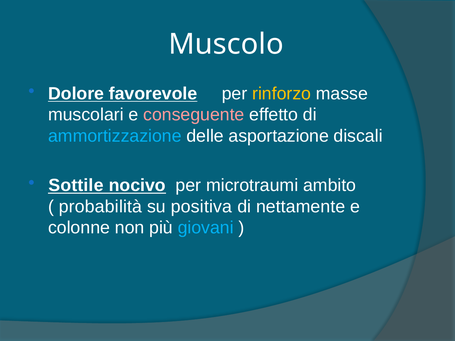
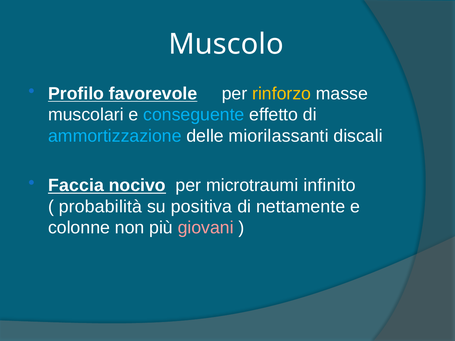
Dolore: Dolore -> Profilo (76, 94)
conseguente colour: pink -> light blue (194, 115)
asportazione: asportazione -> miorilassanti (279, 136)
Sottile: Sottile -> Faccia (76, 186)
ambito: ambito -> infinito (330, 186)
giovani colour: light blue -> pink (206, 228)
